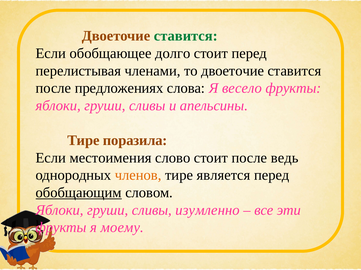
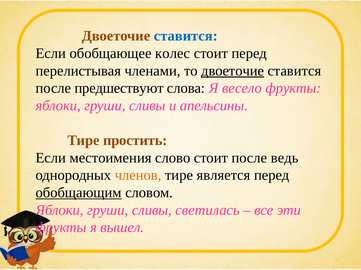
ставится colour: green -> blue (186, 36)
долго: долго -> колес (173, 54)
двоеточие underline: none -> present (233, 71)
предложениях: предложениях -> предшествуют (119, 88)
поразила: поразила -> простить (135, 141)
изумленно: изумленно -> светилась (208, 211)
моему: моему -> вышел (122, 228)
